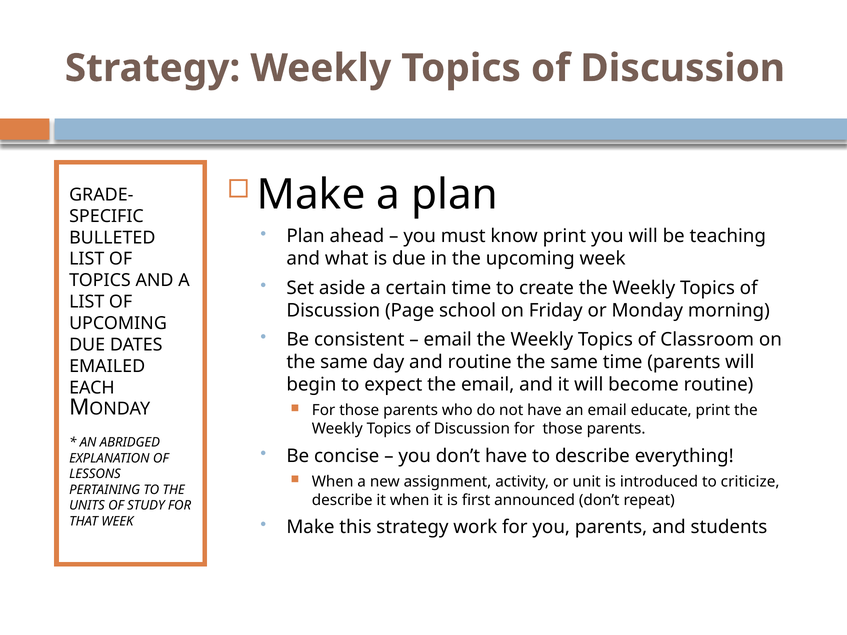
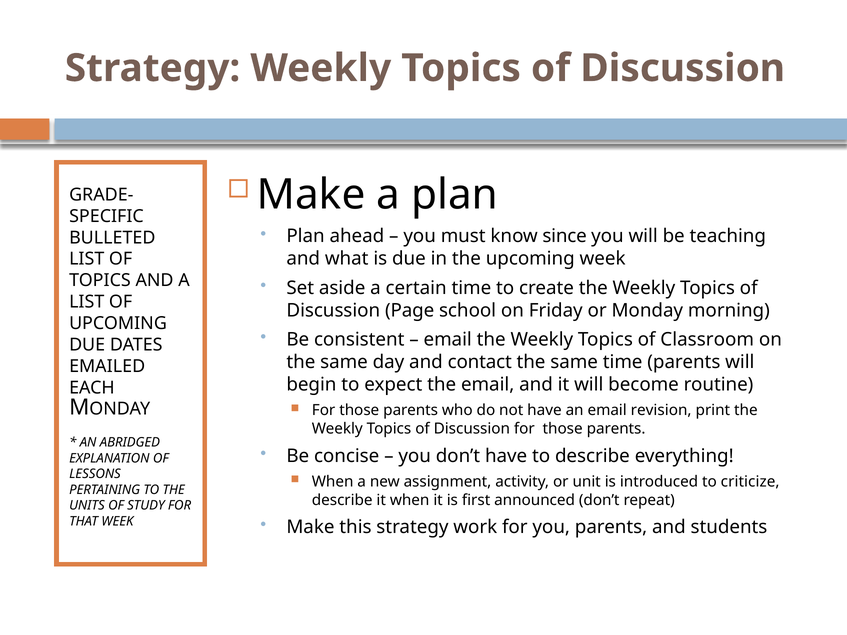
know print: print -> since (565, 236)
and routine: routine -> contact (480, 362)
educate: educate -> revision (661, 411)
